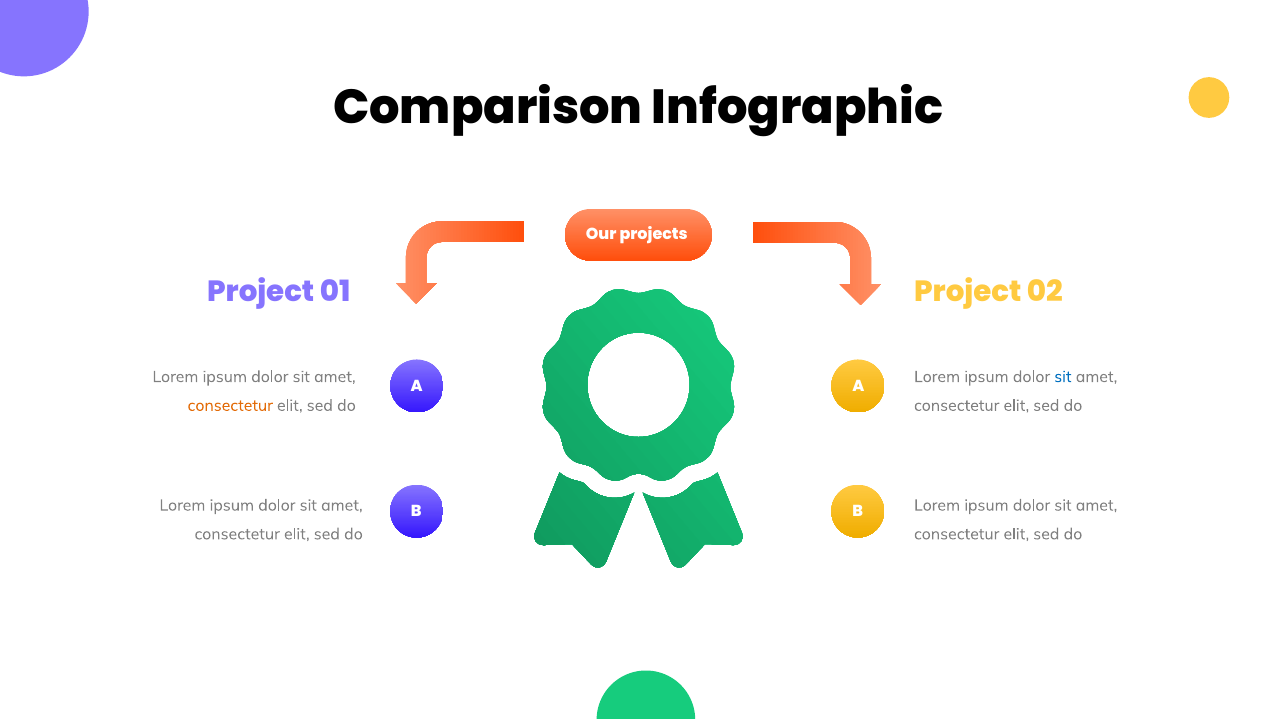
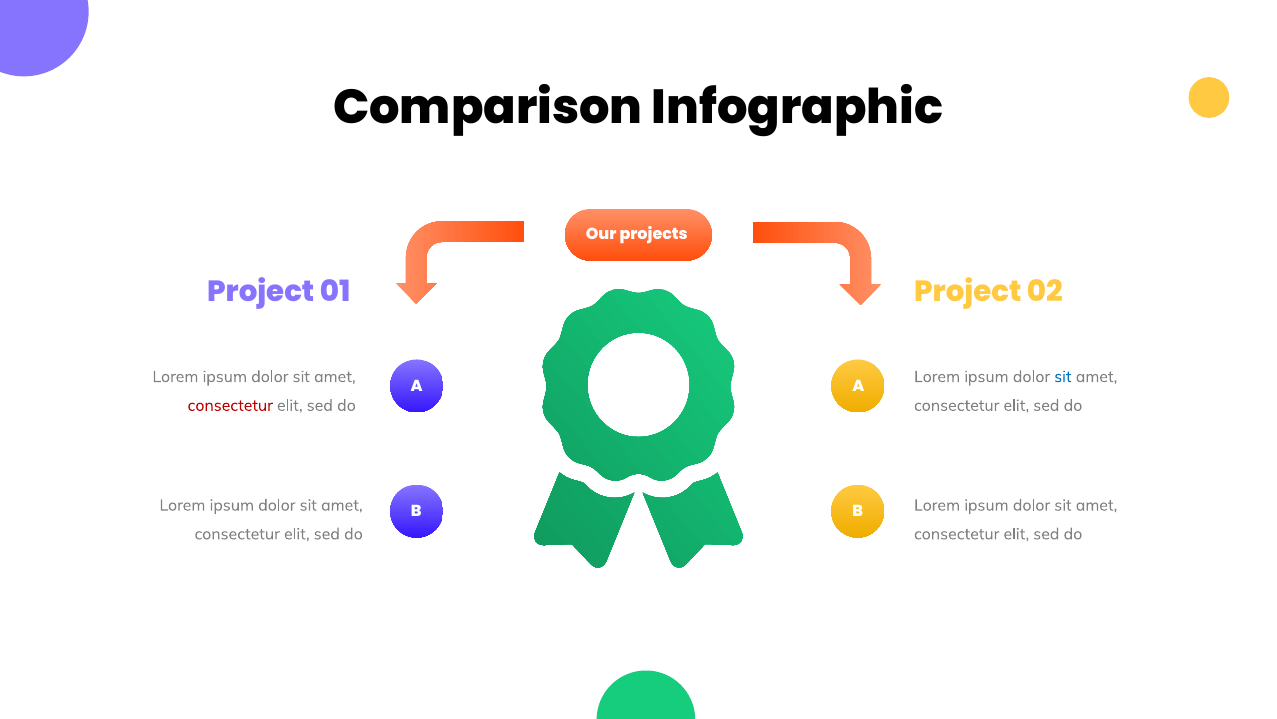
consectetur colour: orange -> red (230, 405)
